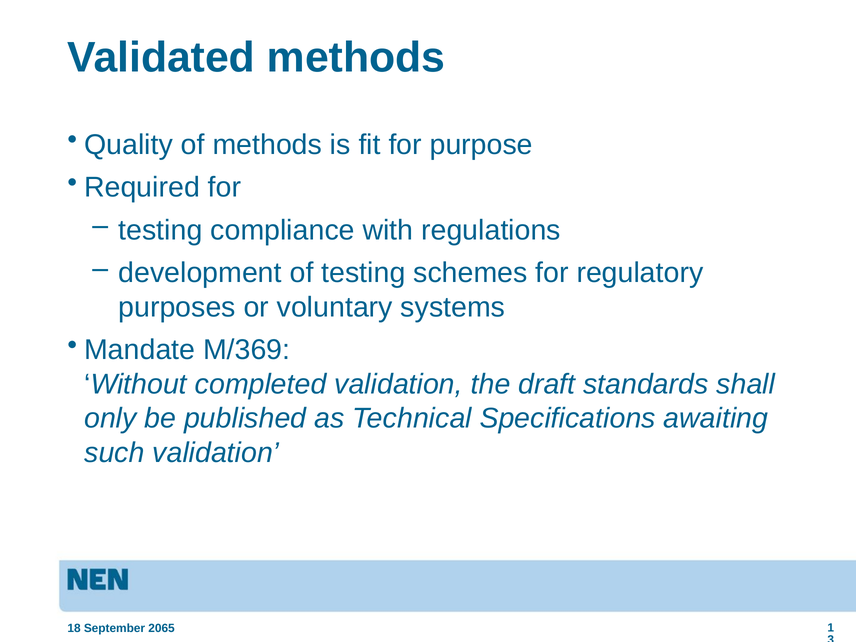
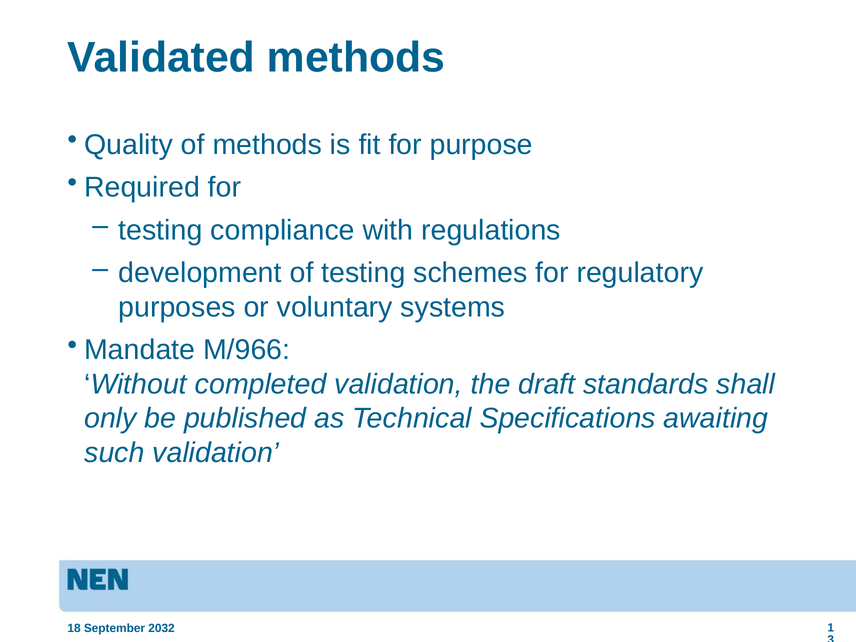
M/369: M/369 -> M/966 (247, 350)
2065: 2065 -> 2032 (162, 629)
